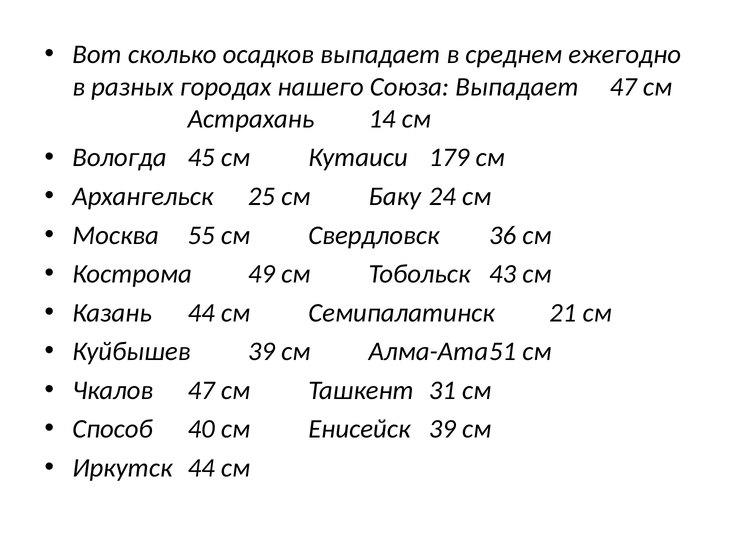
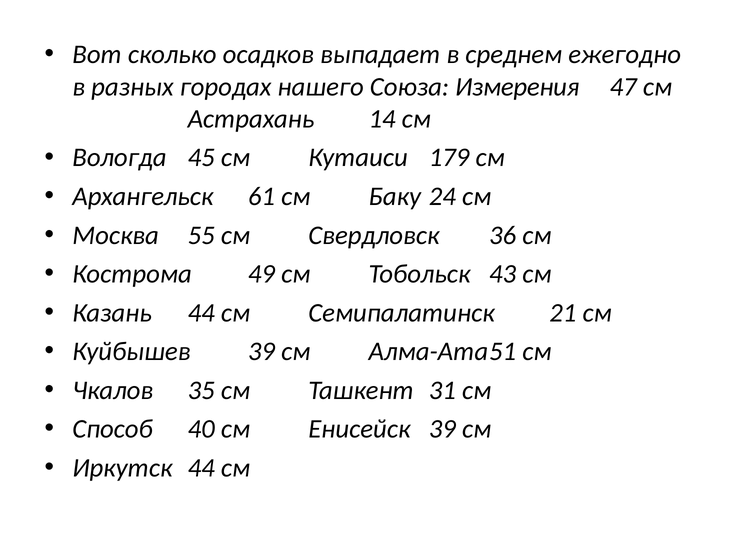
Союза Выпадает: Выпадает -> Измерения (517, 87)
25: 25 -> 61 (261, 196)
Чкалов 47: 47 -> 35 (201, 390)
